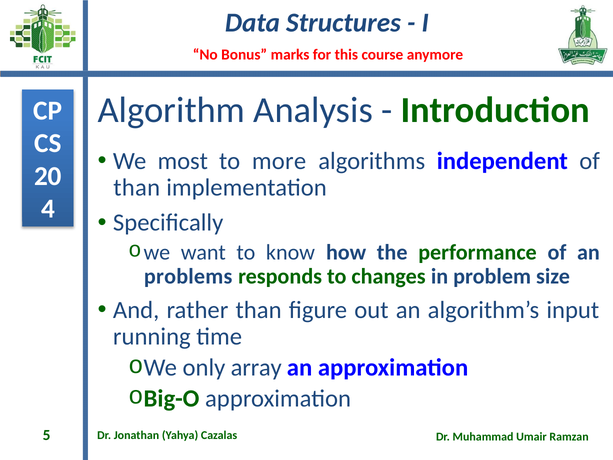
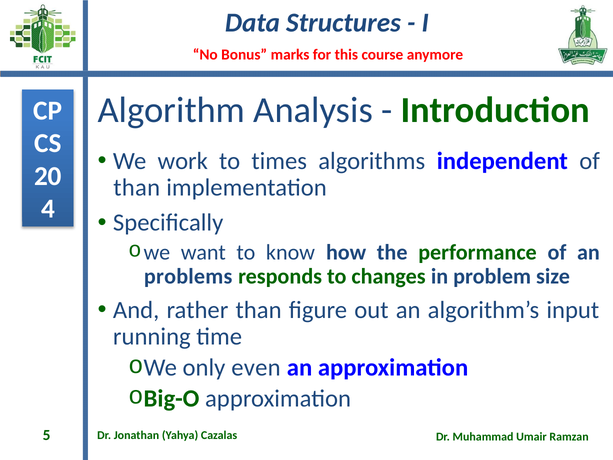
most: most -> work (183, 161)
more: more -> times (279, 161)
array: array -> even (256, 367)
